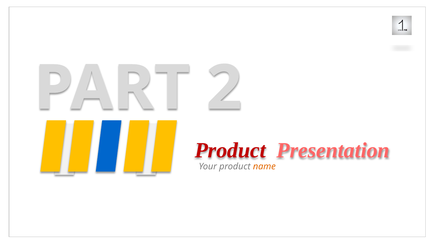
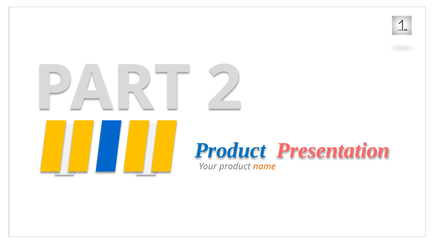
Product colour: red -> blue (230, 150)
